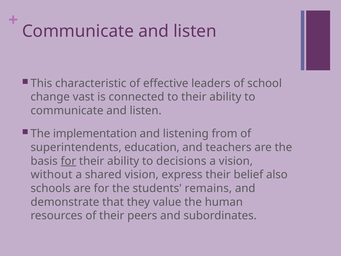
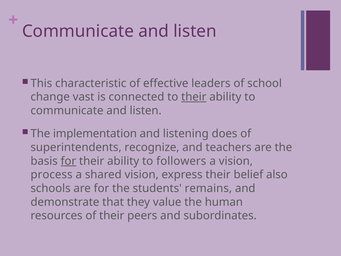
their underline: none -> present (194, 97)
from: from -> does (225, 134)
education: education -> recognize (152, 147)
decisions: decisions -> followers (181, 161)
without: without -> process (52, 175)
